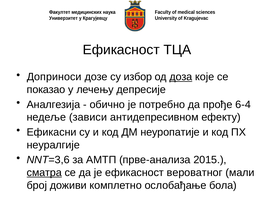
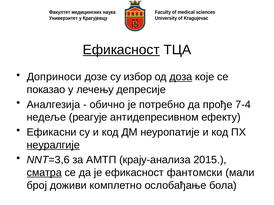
Ефикасност underline: none -> present (121, 50)
6-4: 6-4 -> 7-4 (243, 105)
зависи: зависи -> реагује (88, 118)
неуралгије underline: none -> present (53, 145)
прве-анализа: прве-анализа -> крају-анализа (155, 160)
вероватног: вероватног -> фантомски (195, 173)
